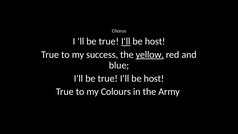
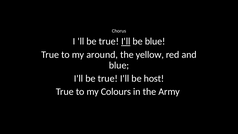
host: host -> blue (155, 41)
success: success -> around (102, 55)
yellow underline: present -> none (150, 55)
